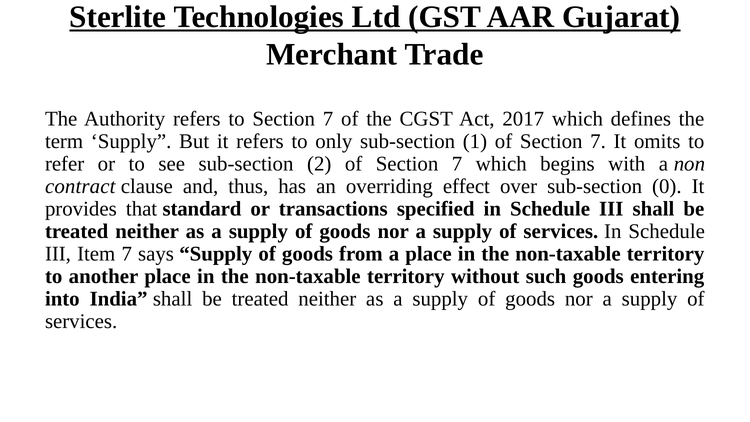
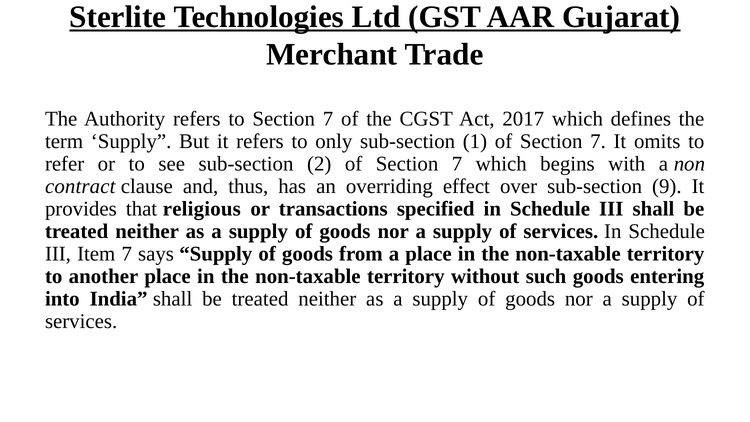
0: 0 -> 9 (667, 186)
standard: standard -> religious (202, 209)
